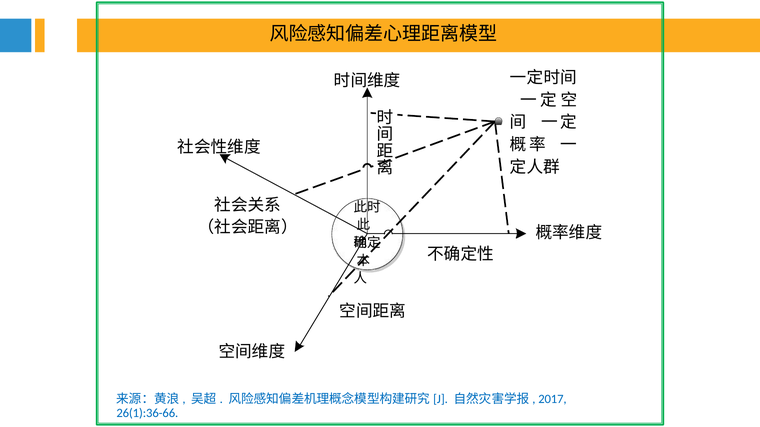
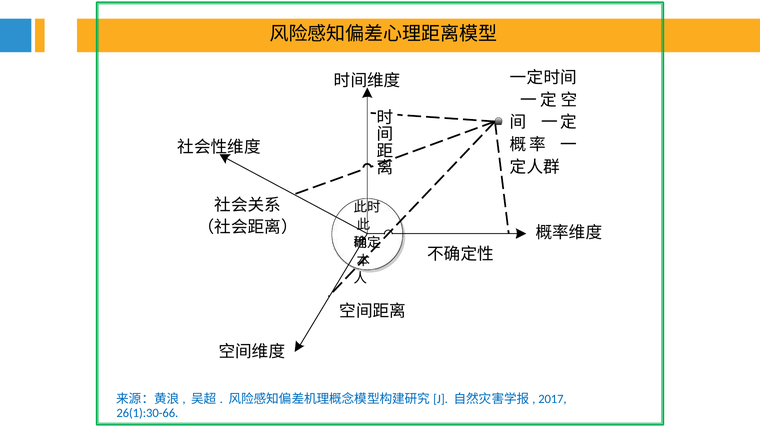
26(1):36-66: 26(1):36-66 -> 26(1):30-66 (147, 414)
